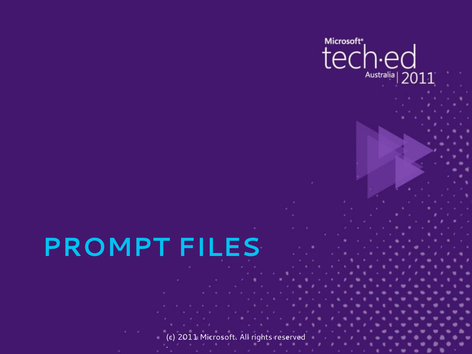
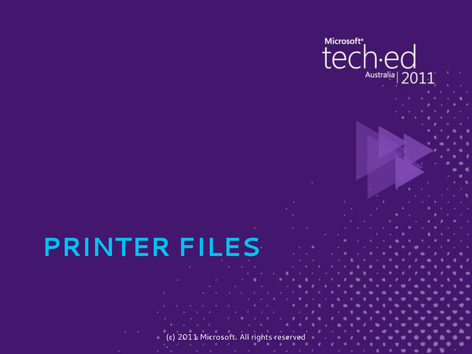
PROMPT: PROMPT -> PRINTER (106, 247)
